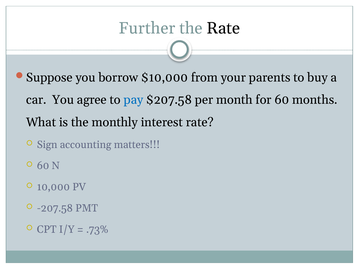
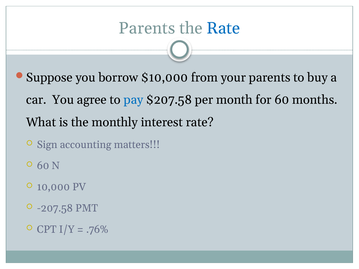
Further: Further -> Parents (147, 28)
Rate colour: black -> blue (223, 28)
.73%: .73% -> .76% (97, 230)
